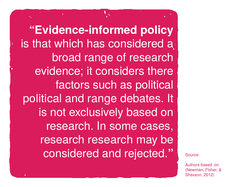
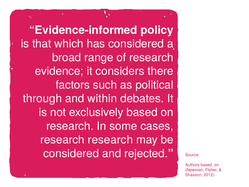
political: political -> through (42, 98)
and range: range -> within (102, 98)
